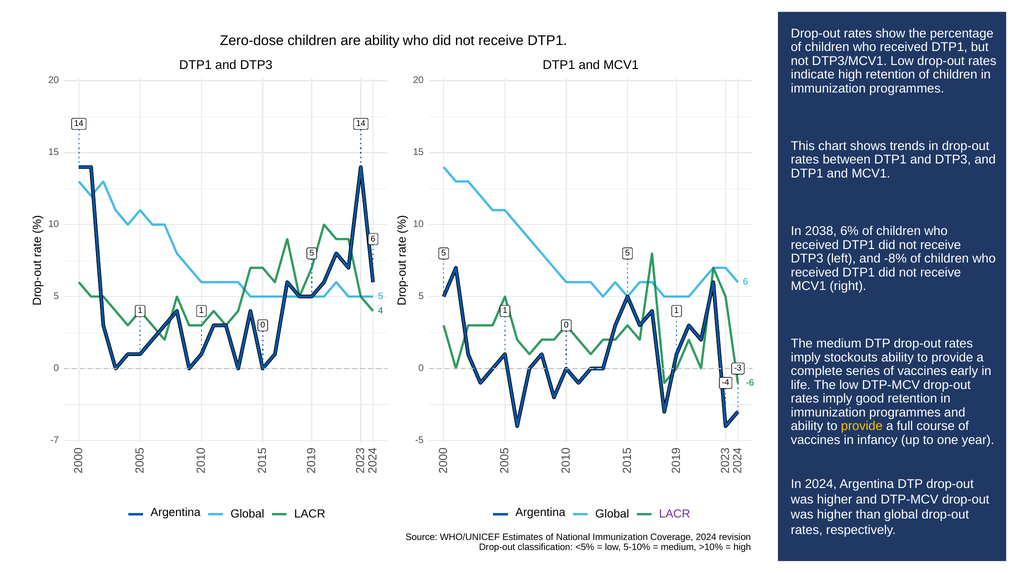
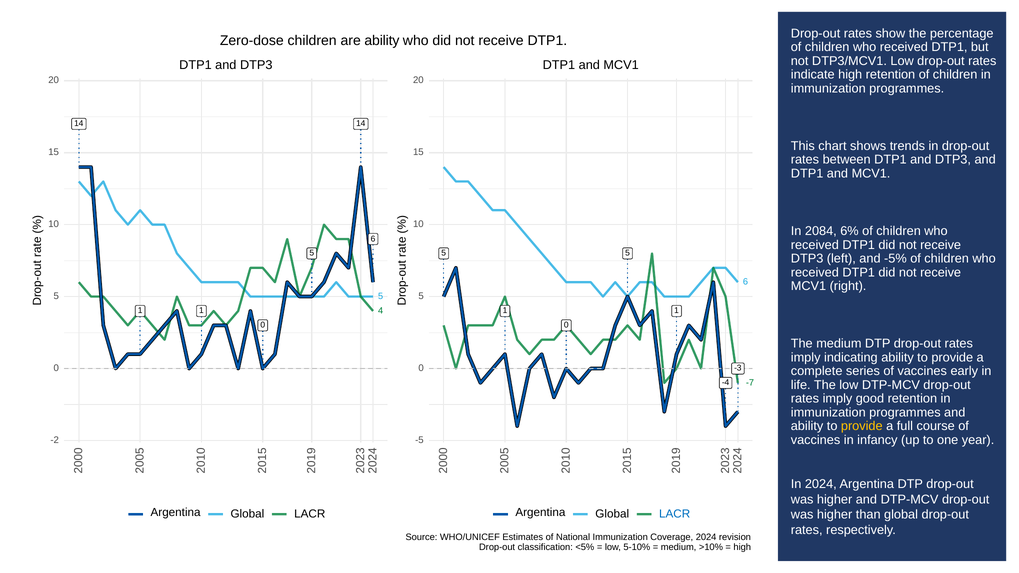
2038: 2038 -> 2084 (821, 231)
-8%: -8% -> -5% (895, 259)
stockouts: stockouts -> indicating (851, 358)
-6: -6 -> -7 (750, 383)
-7: -7 -> -2 (55, 440)
LACR colour: purple -> blue (675, 514)
